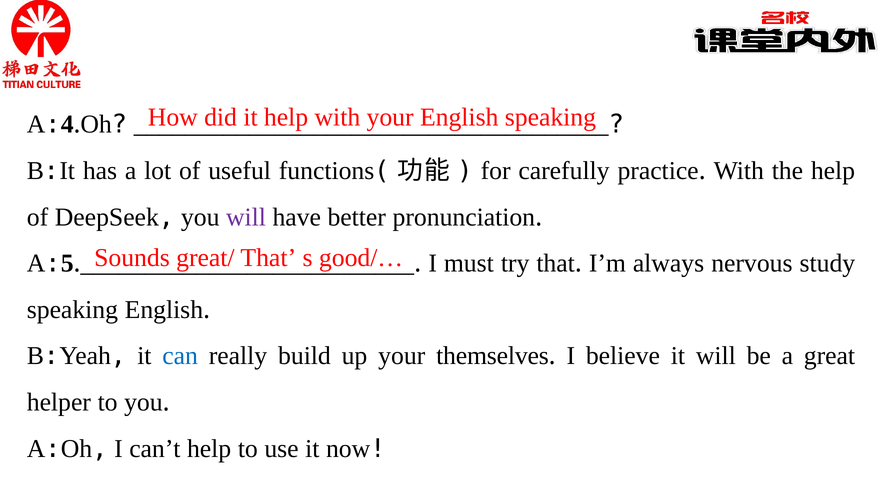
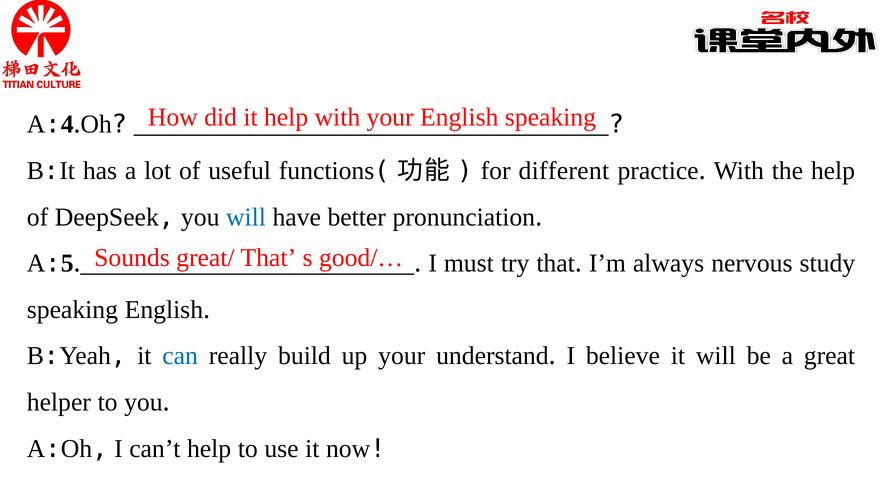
carefully: carefully -> different (564, 171)
will colour: purple -> blue (246, 217)
themselves: themselves -> understand (492, 356)
